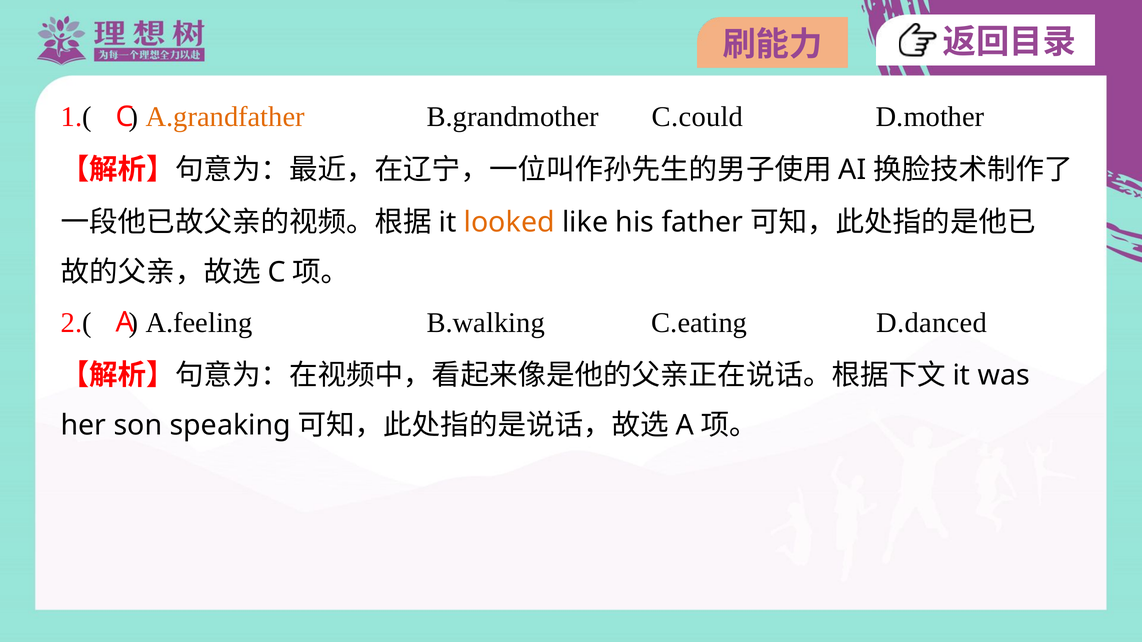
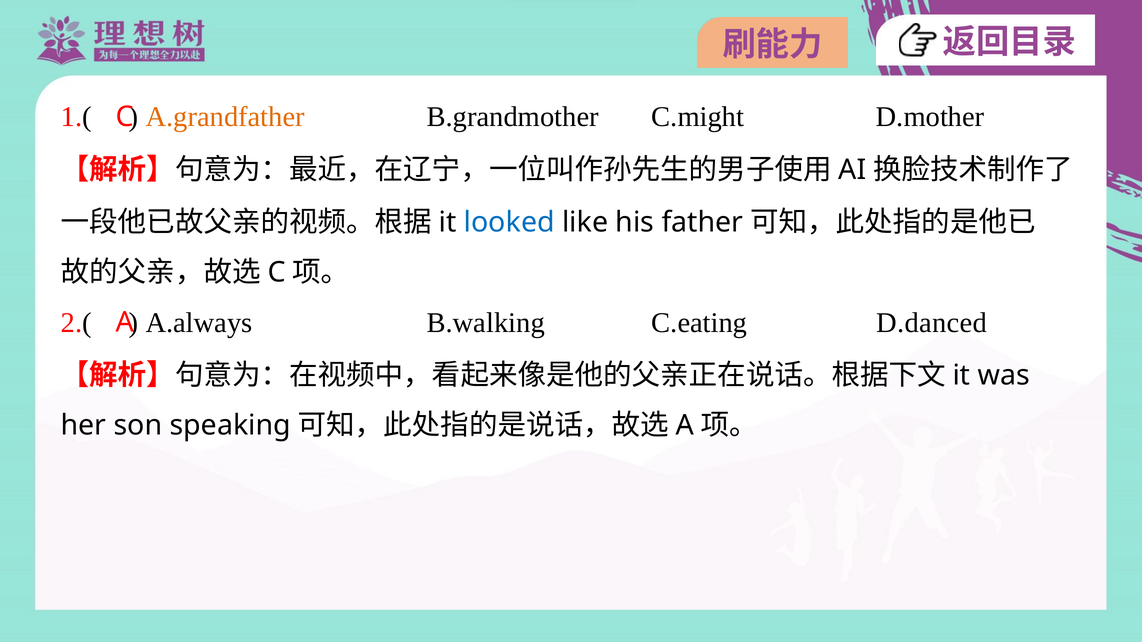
C.could: C.could -> C.might (698, 117)
looked colour: orange -> blue (509, 222)
A.feeling: A.feeling -> A.always (199, 323)
